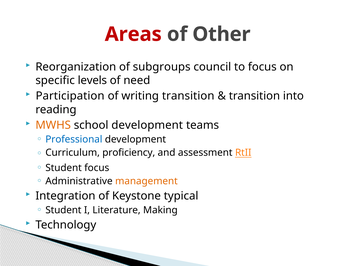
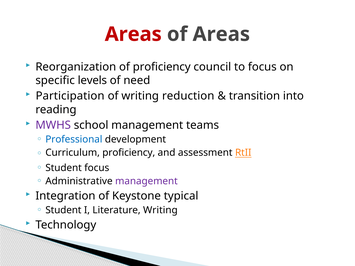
of Other: Other -> Areas (221, 34)
of subgroups: subgroups -> proficiency (162, 67)
writing transition: transition -> reduction (188, 96)
MWHS colour: orange -> purple (53, 125)
school development: development -> management (147, 125)
management colour: orange -> purple (146, 181)
Literature Making: Making -> Writing (160, 210)
